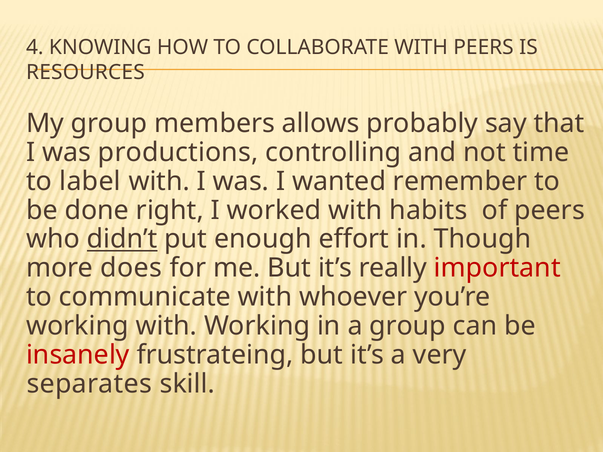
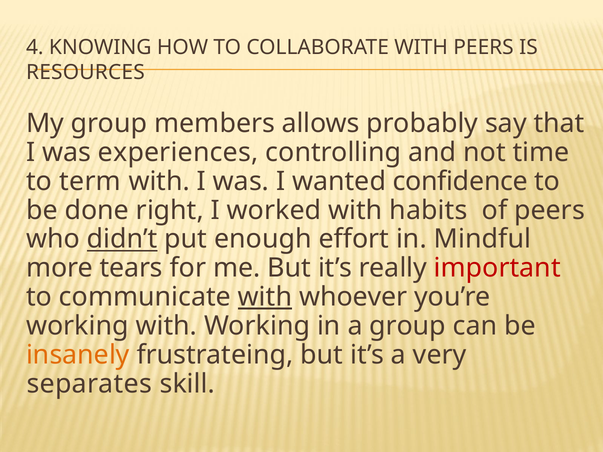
productions: productions -> experiences (178, 152)
label: label -> term (90, 181)
remember: remember -> confidence (460, 181)
Though: Though -> Mindful (482, 239)
does: does -> tears (131, 268)
with underline: none -> present (265, 297)
insanely colour: red -> orange (78, 355)
